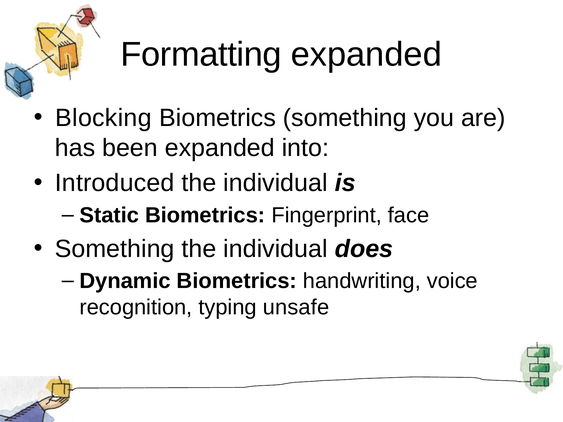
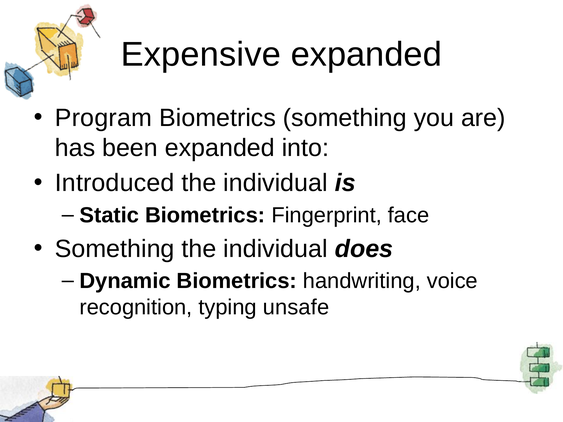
Formatting: Formatting -> Expensive (201, 55)
Blocking: Blocking -> Program (103, 118)
